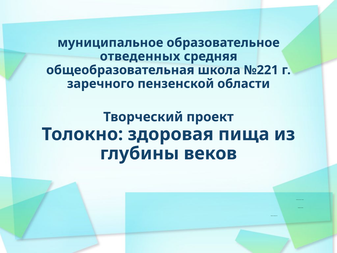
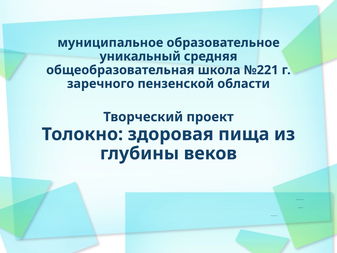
отведенных: отведенных -> уникальный (140, 56)
